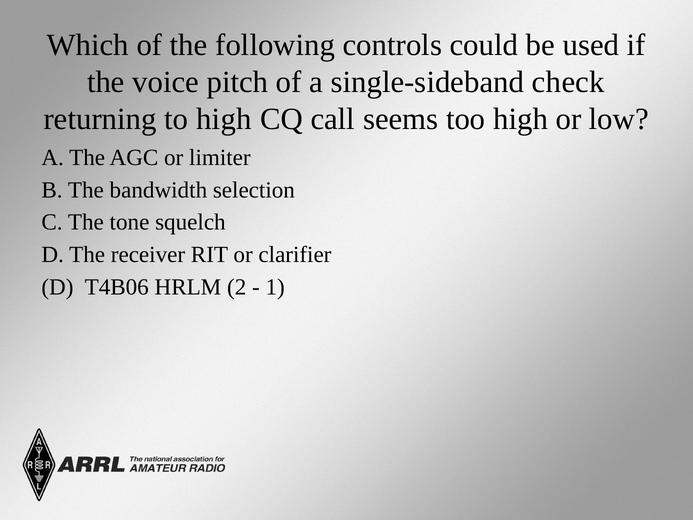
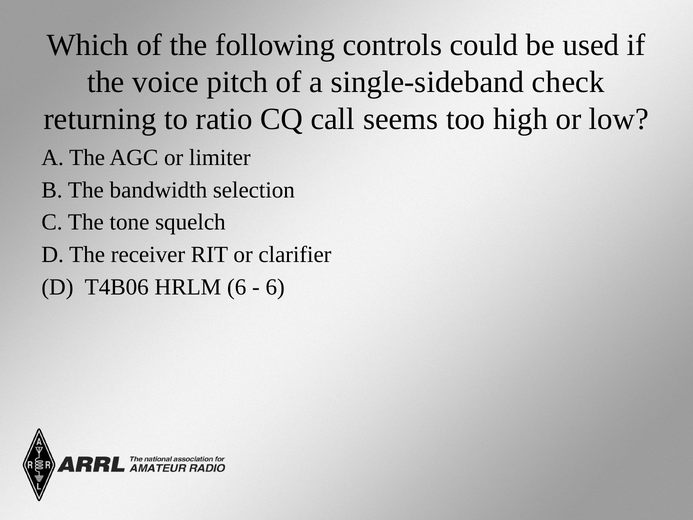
to high: high -> ratio (224, 119)
HRLM 2: 2 -> 6 (237, 287)
1: 1 -> 6 (275, 287)
